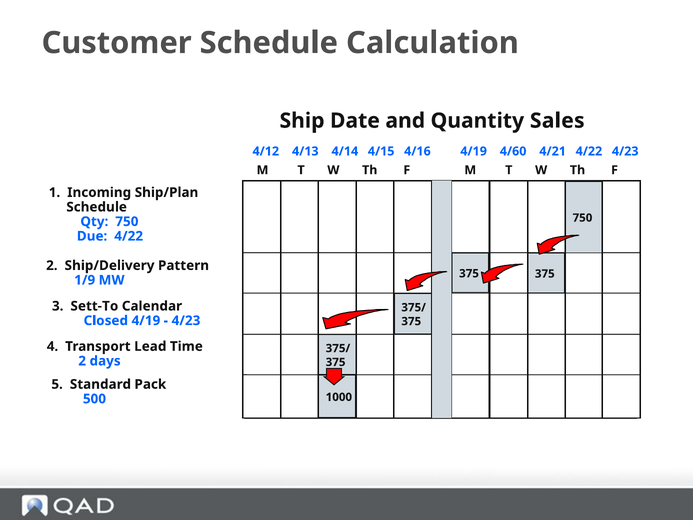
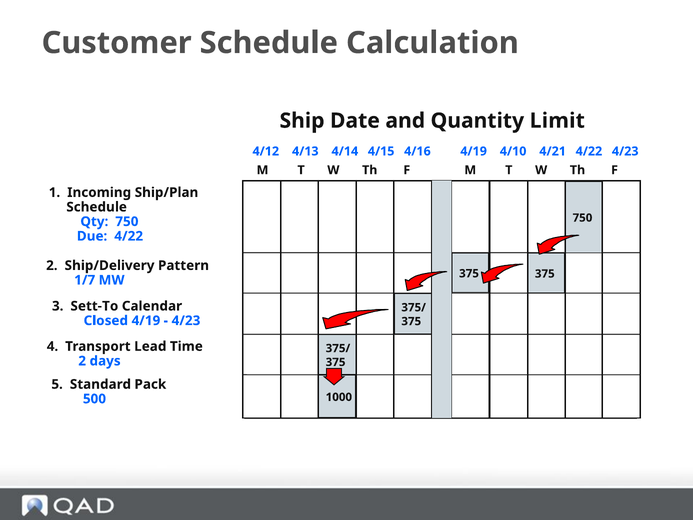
Sales: Sales -> Limit (557, 121)
4/60: 4/60 -> 4/10 (513, 151)
1/9: 1/9 -> 1/7 (85, 280)
